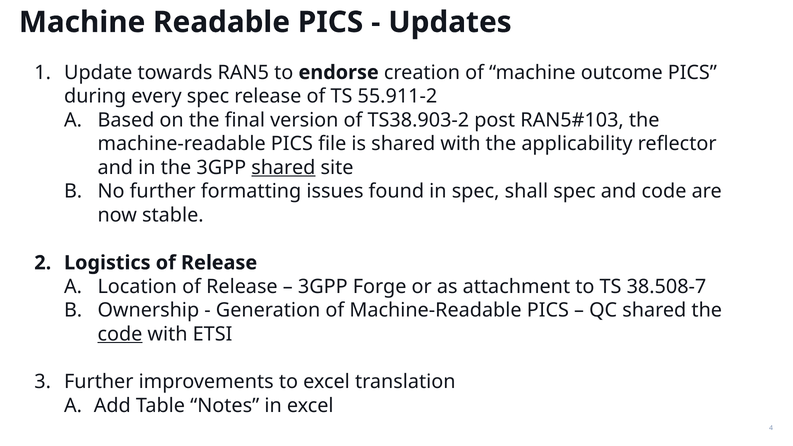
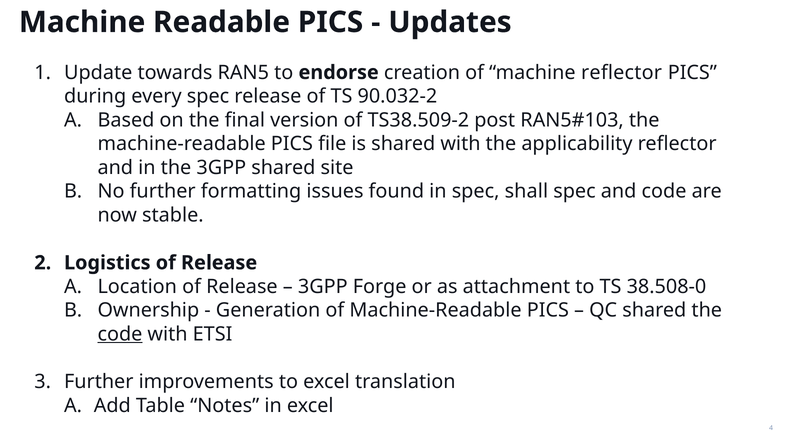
machine outcome: outcome -> reflector (622, 72)
55.911-2: 55.911-2 -> 90.032-2 (397, 96)
TS38.903-2: TS38.903-2 -> TS38.509-2 (418, 120)
shared underline: present -> none (283, 168)
38.508-7: 38.508-7 -> 38.508-0 (666, 287)
